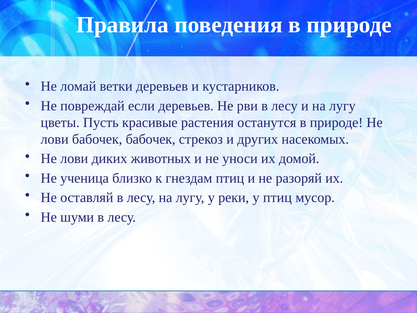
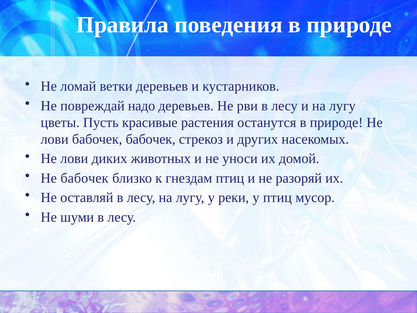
если: если -> надо (142, 106)
Не ученица: ученица -> бабочек (84, 178)
